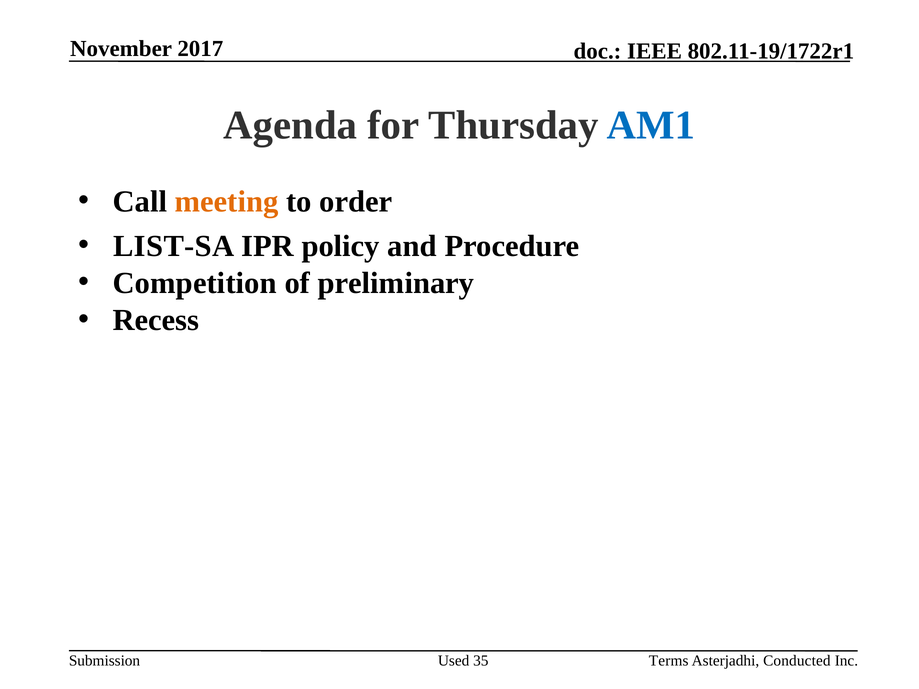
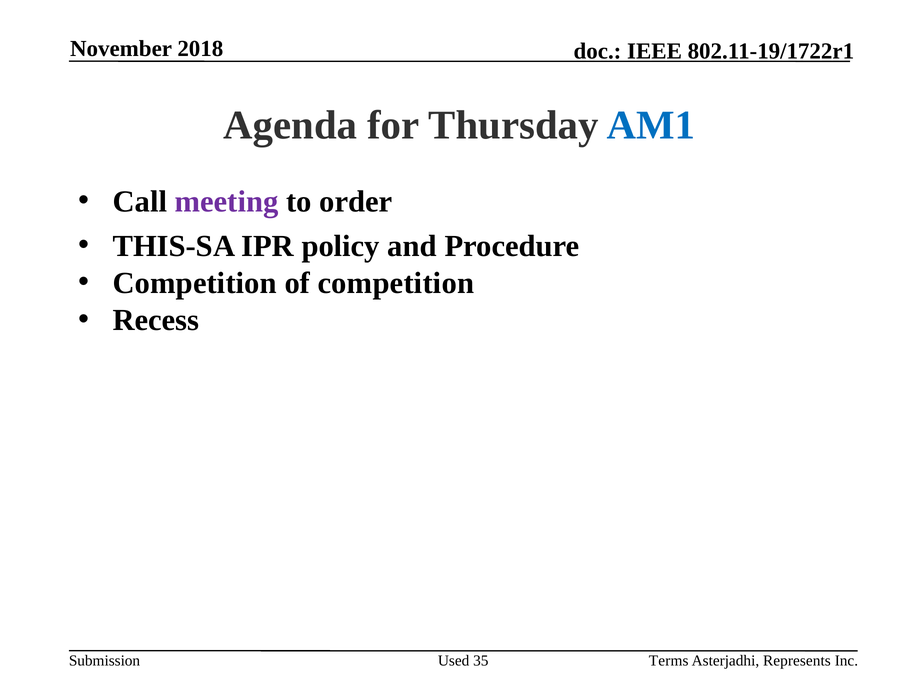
2017: 2017 -> 2018 (200, 49)
meeting colour: orange -> purple (227, 202)
LIST-SA: LIST-SA -> THIS-SA (174, 246)
of preliminary: preliminary -> competition (396, 283)
Conducted: Conducted -> Represents (797, 661)
